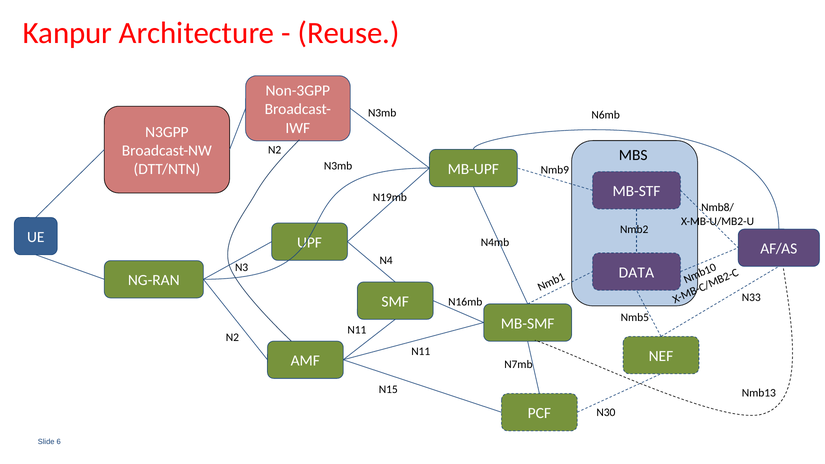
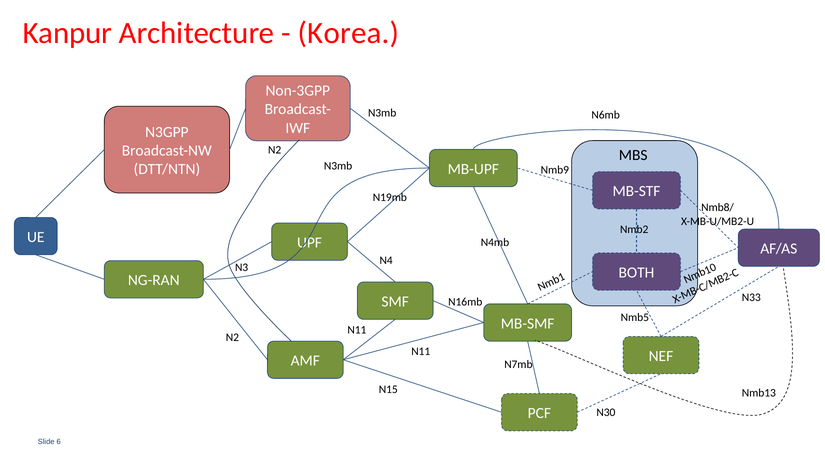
Reuse: Reuse -> Korea (348, 33)
DATA: DATA -> BOTH (636, 273)
